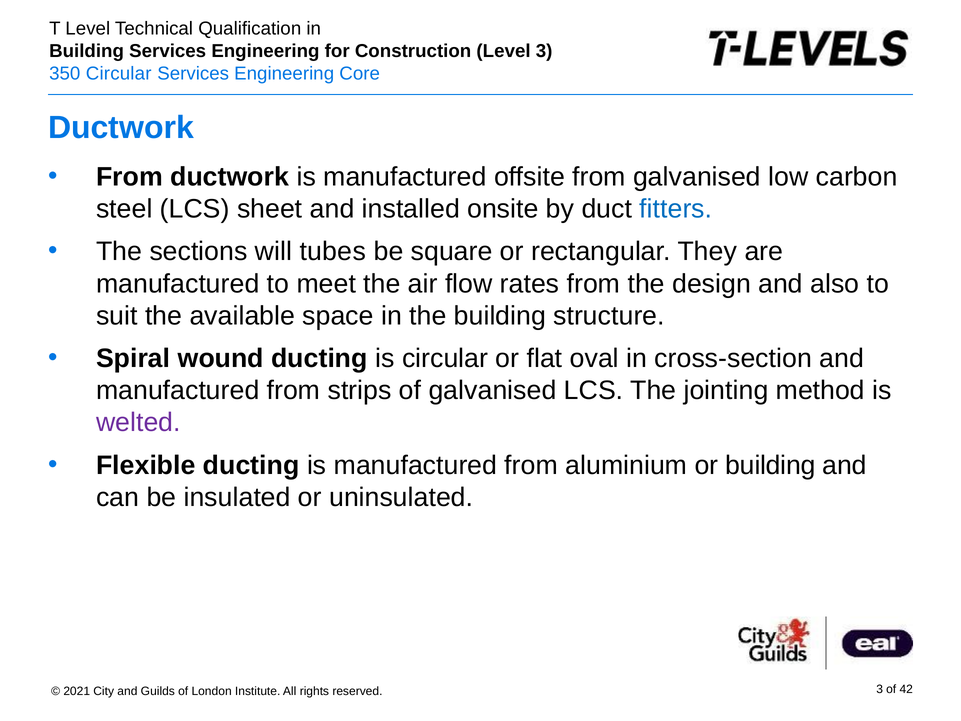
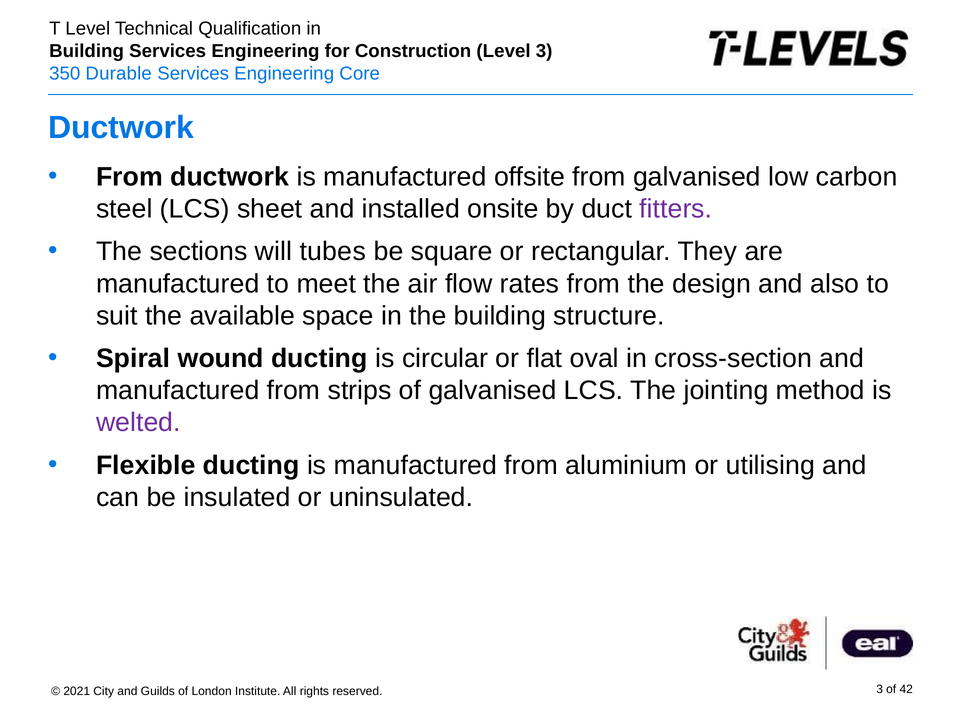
Circular: Circular -> Durable (119, 73)
fitters colour: blue -> purple (676, 209)
or building: building -> utilising (770, 465)
